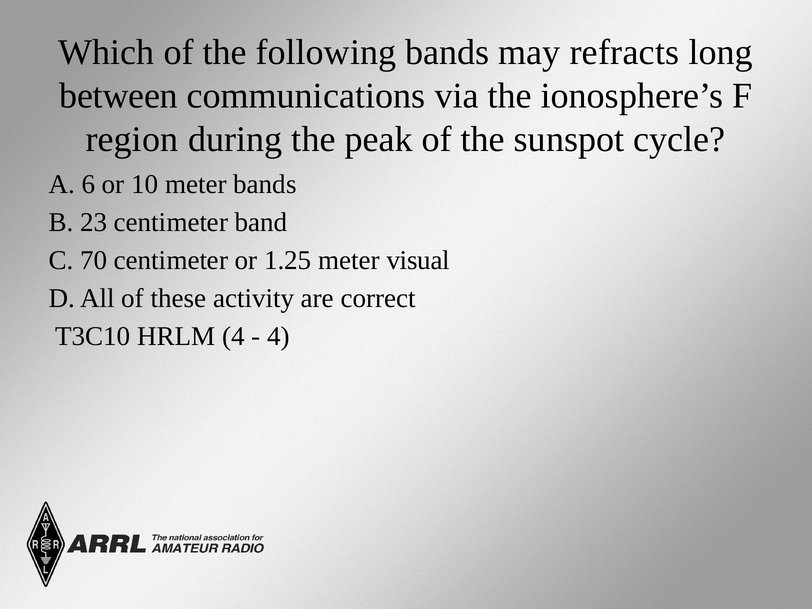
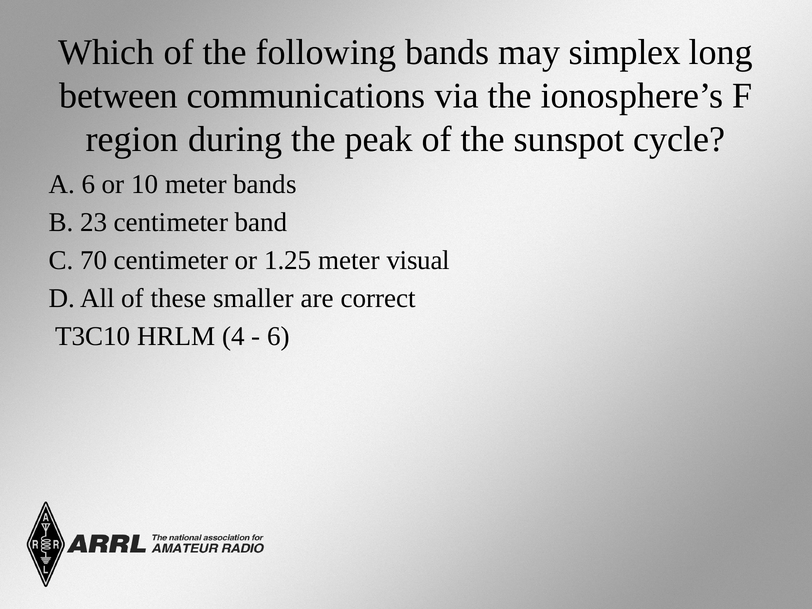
refracts: refracts -> simplex (625, 53)
activity: activity -> smaller (253, 298)
4: 4 -> 6 (278, 336)
